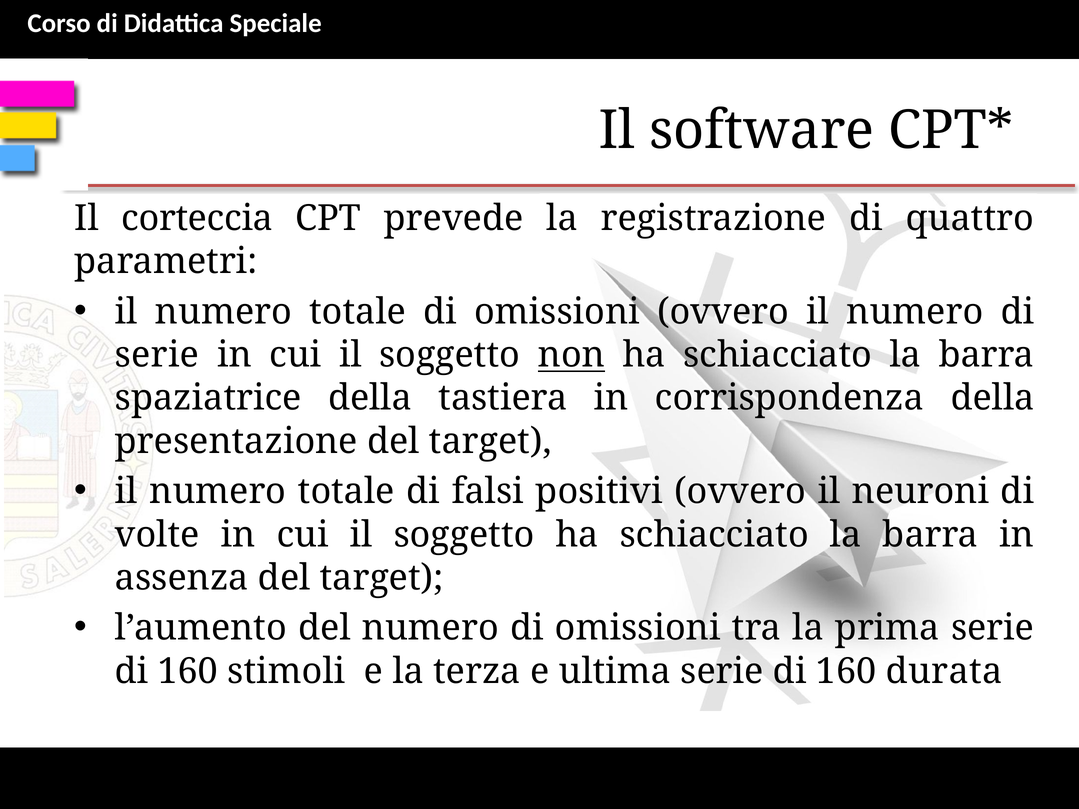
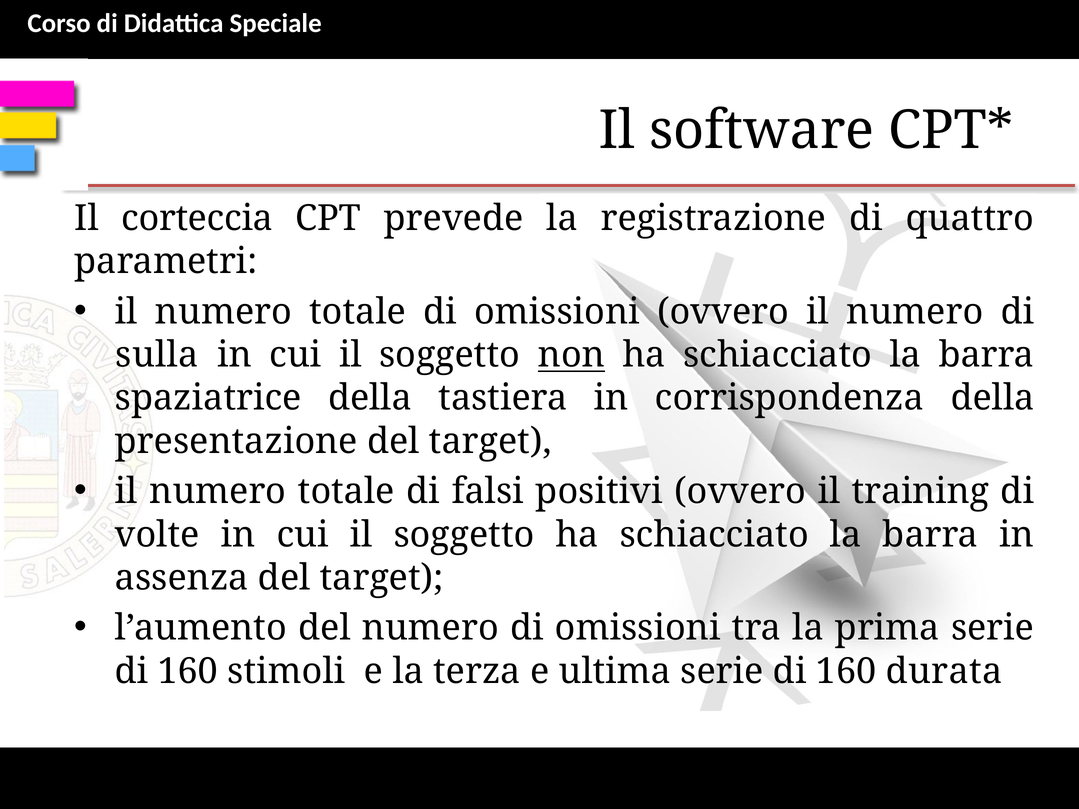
serie: serie -> sulla (157, 355)
neuroni: neuroni -> training (921, 492)
